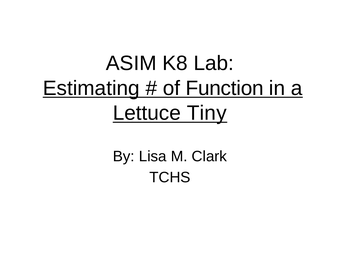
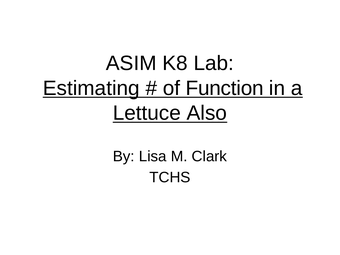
Tiny: Tiny -> Also (207, 113)
